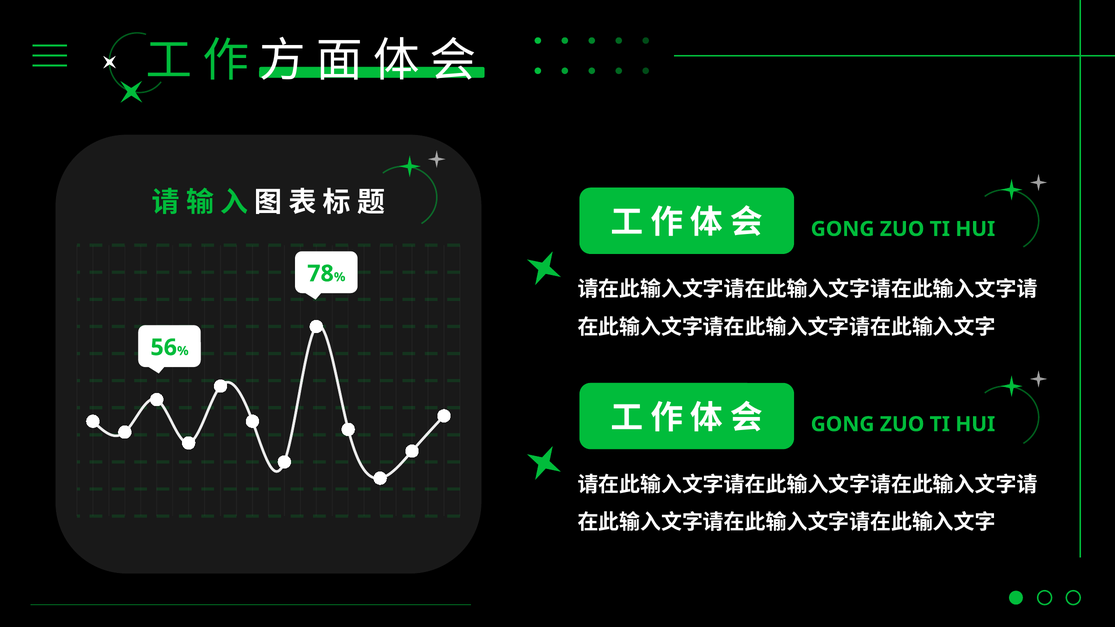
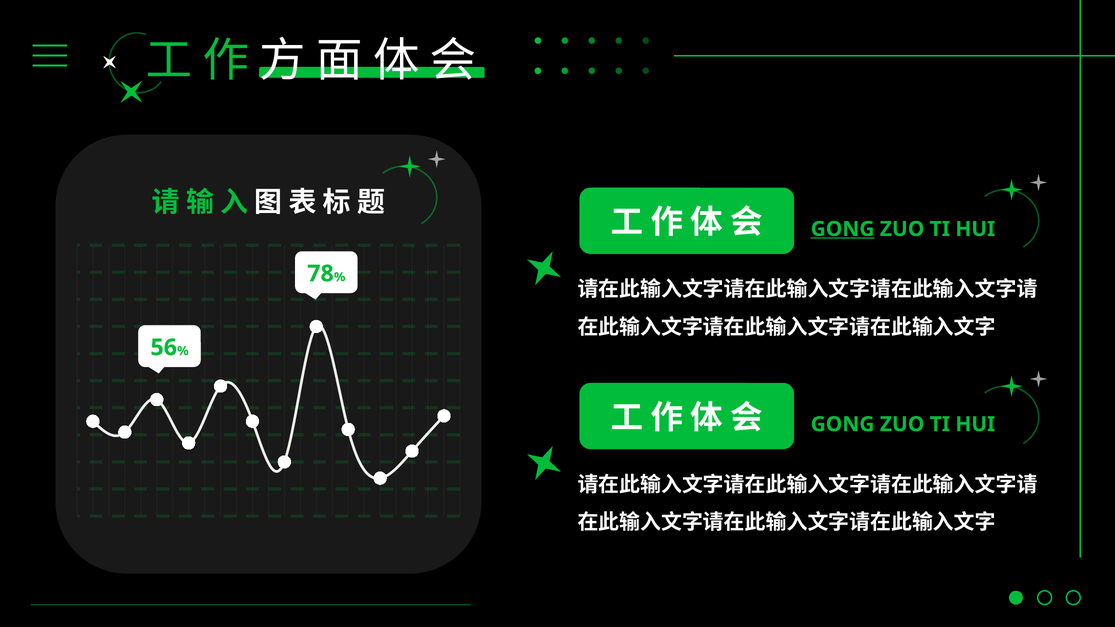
GONG underline: none -> present (843, 229)
